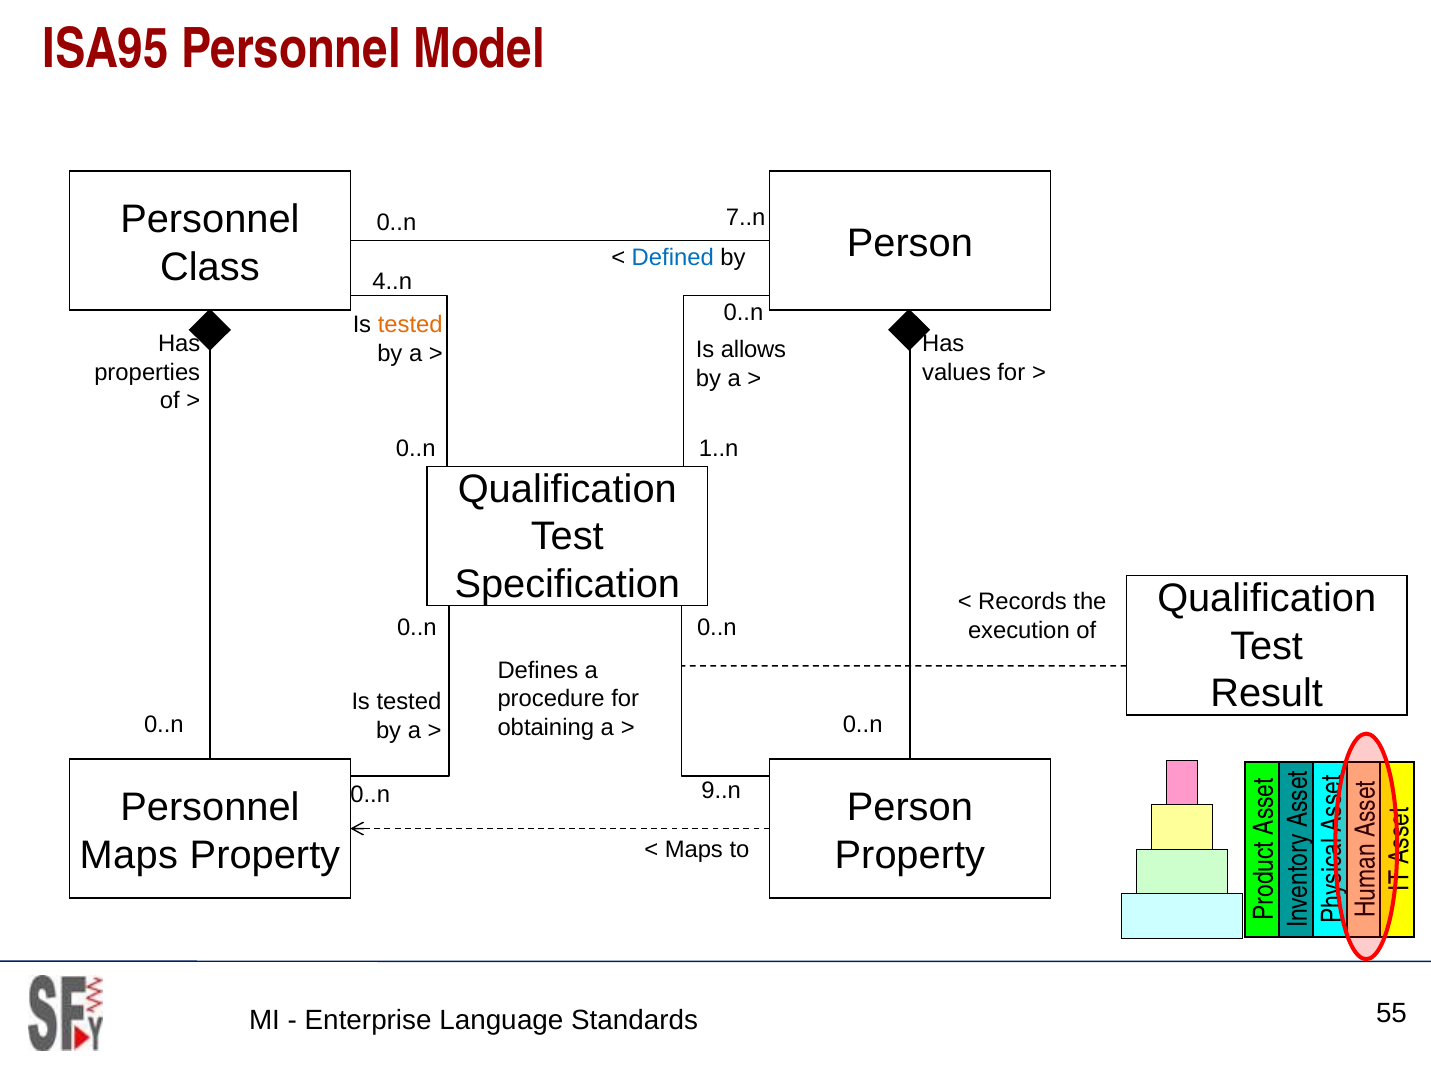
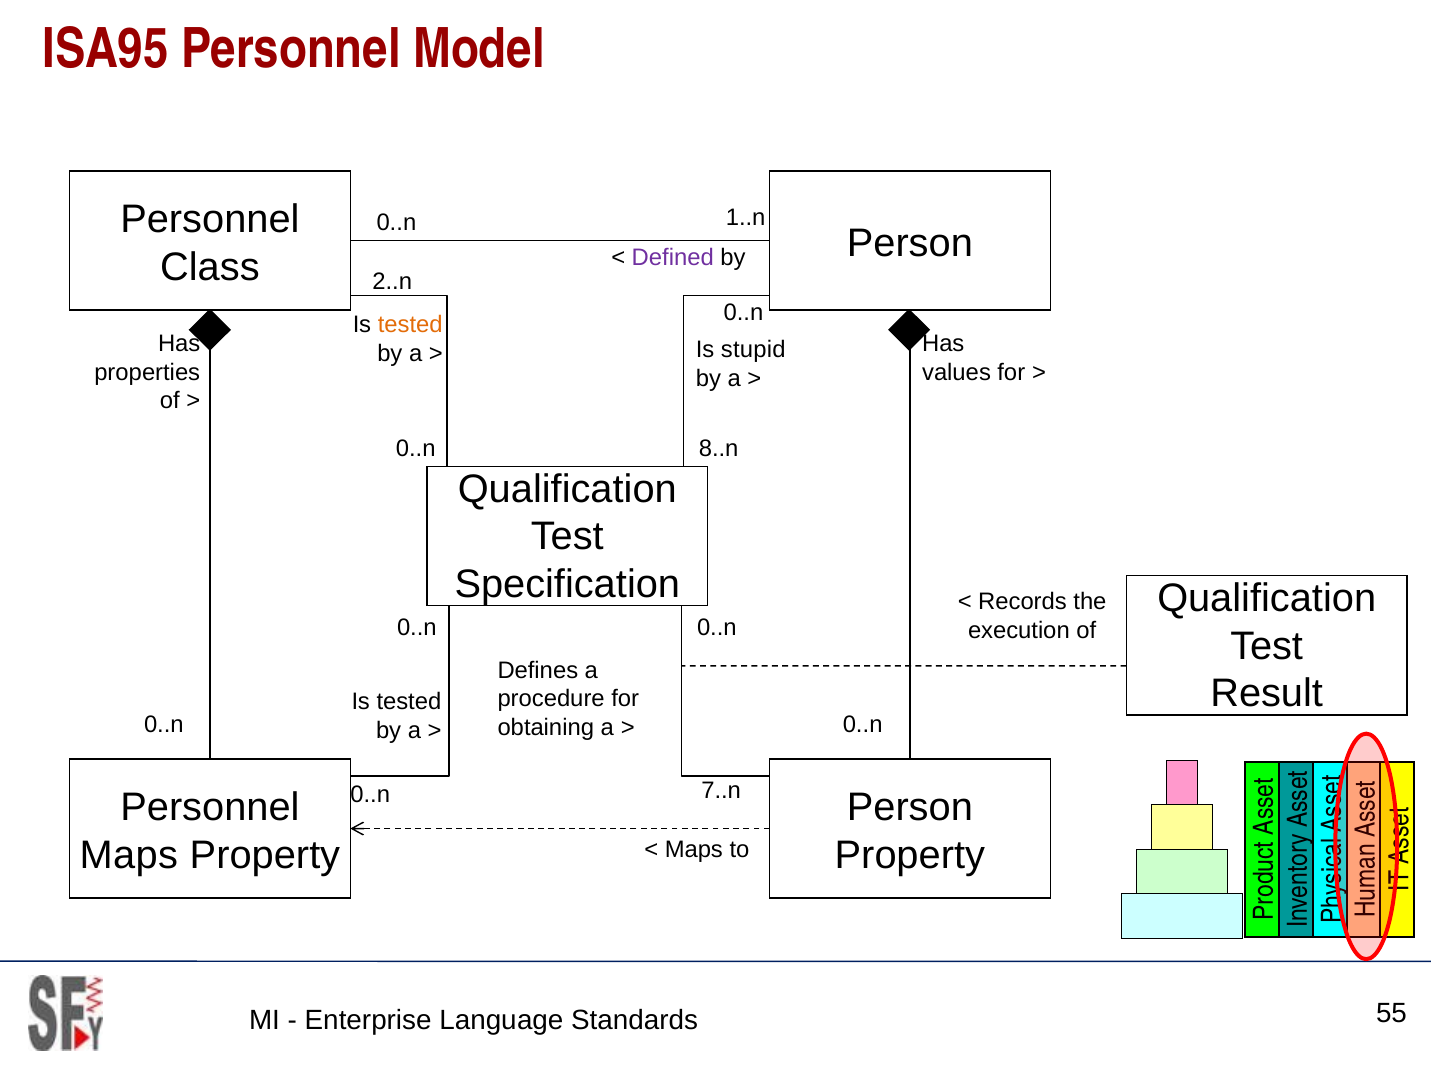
7..n: 7..n -> 1..n (746, 218)
Defined colour: blue -> purple (673, 258)
4..n: 4..n -> 2..n (392, 282)
allows: allows -> stupid (753, 350)
1..n: 1..n -> 8..n (719, 449)
9..n: 9..n -> 7..n (721, 791)
